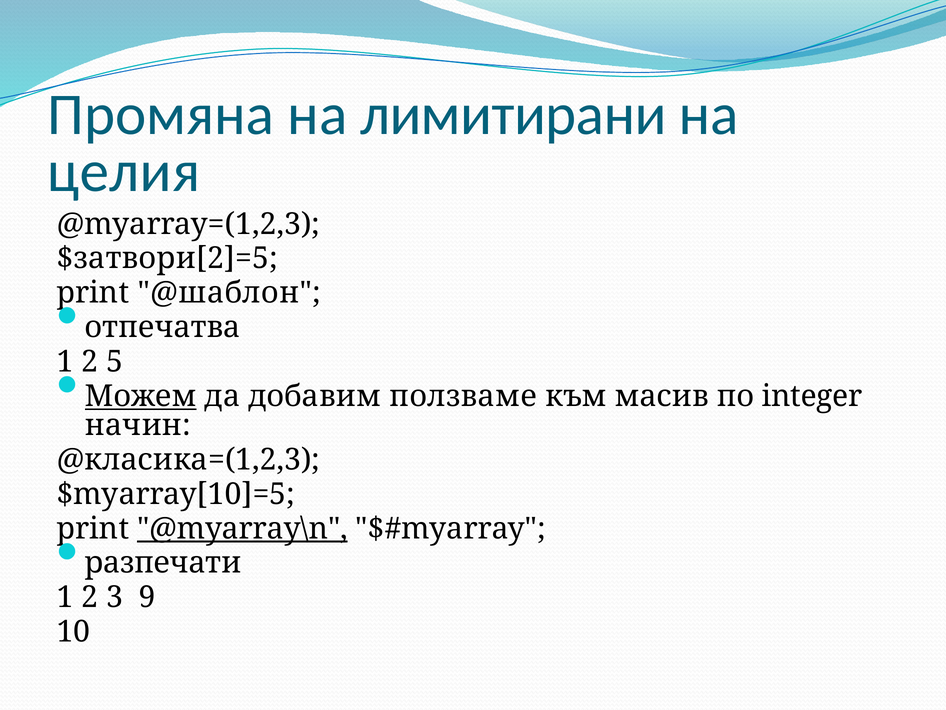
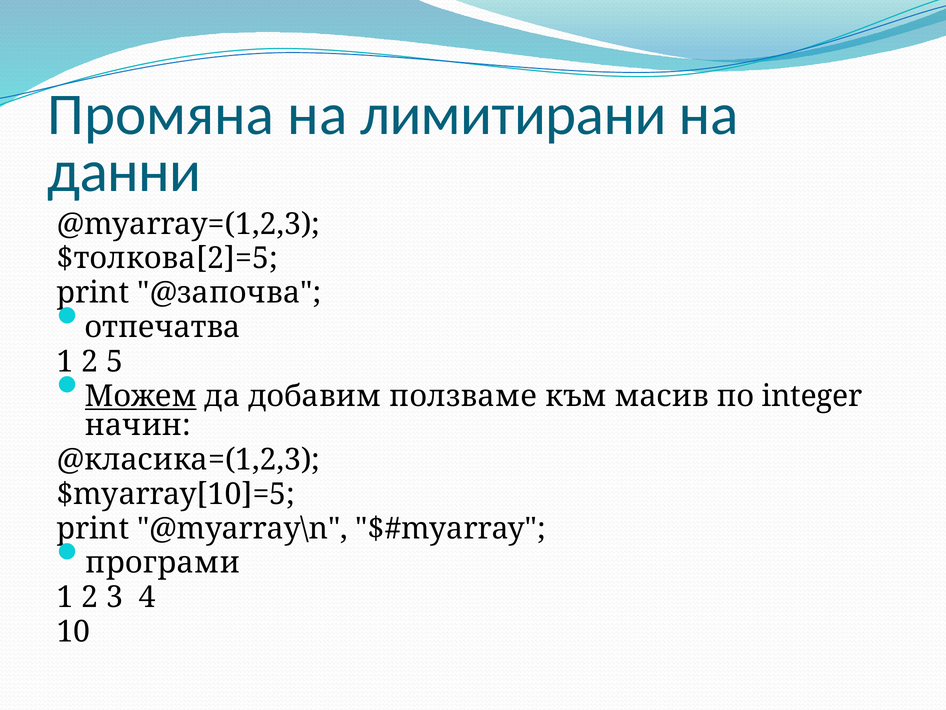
целия: целия -> данни (124, 172)
$затвори[2]=5: $затвори[2]=5 -> $толкова[2]=5 (167, 258)
@шаблон: @шаблон -> @започва (229, 293)
@myarray\n underline: present -> none (242, 528)
разпечати: разпечати -> програми (163, 563)
9: 9 -> 4 (147, 597)
